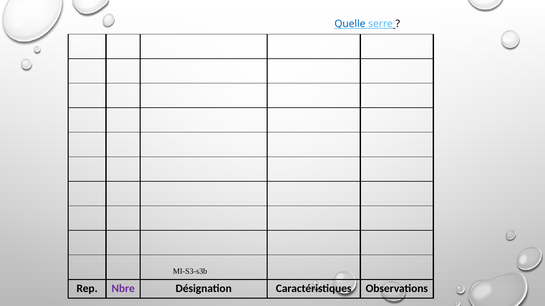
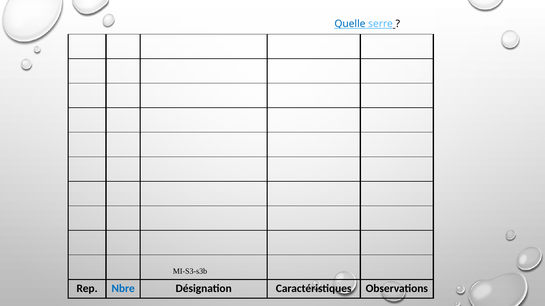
Nbre colour: purple -> blue (123, 289)
